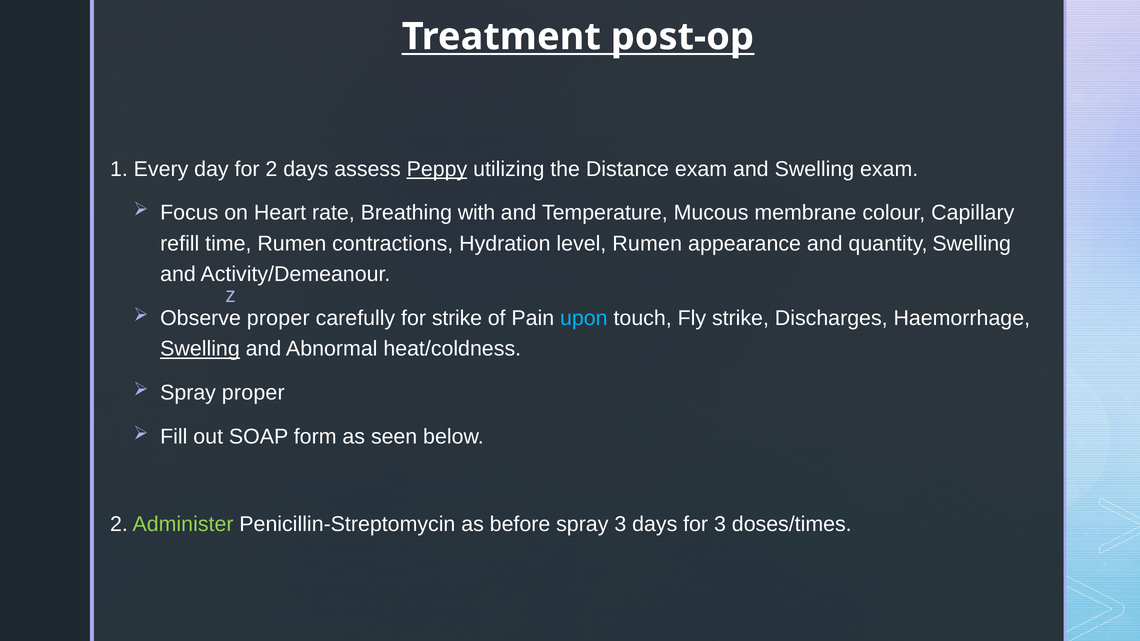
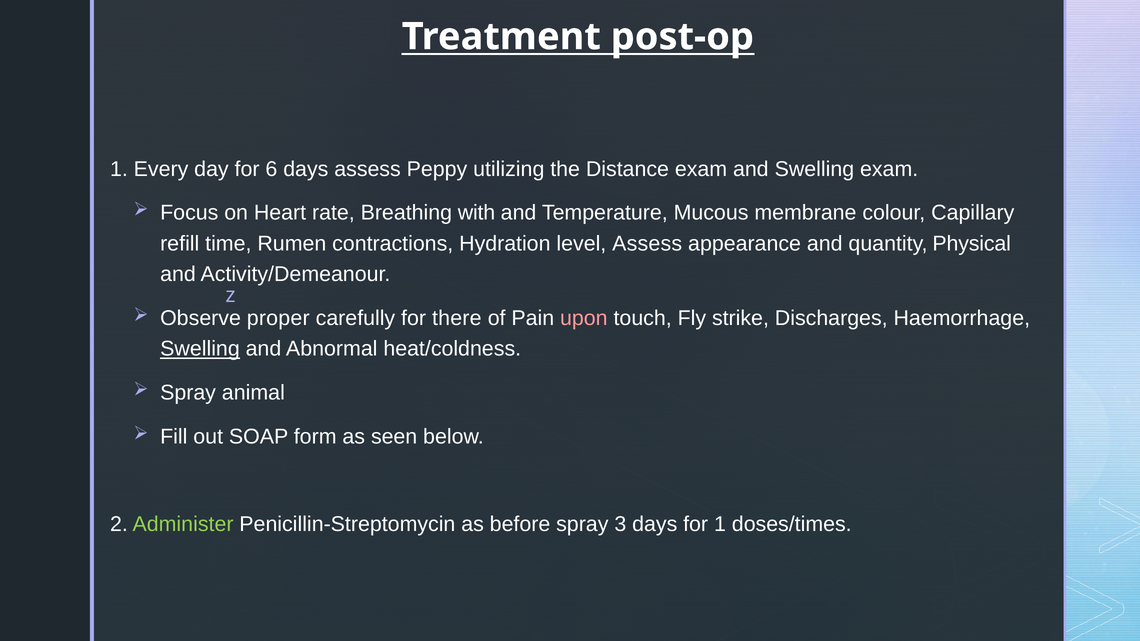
for 2: 2 -> 6 (271, 169)
Peppy underline: present -> none (437, 169)
level Rumen: Rumen -> Assess (647, 244)
quantity Swelling: Swelling -> Physical (972, 244)
for strike: strike -> there (457, 318)
upon colour: light blue -> pink (584, 318)
Spray proper: proper -> animal (253, 393)
for 3: 3 -> 1 (720, 524)
